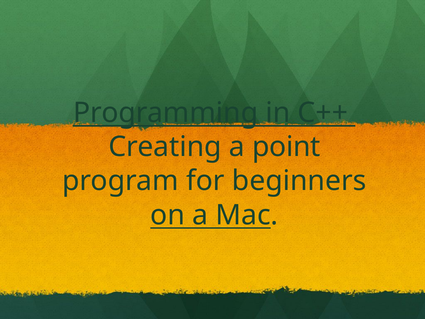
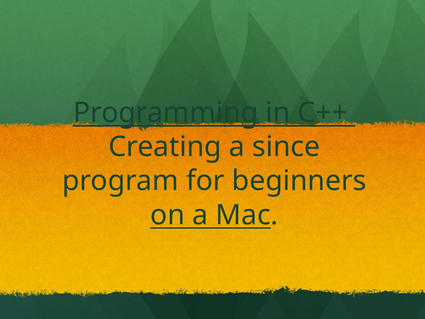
point: point -> since (286, 147)
